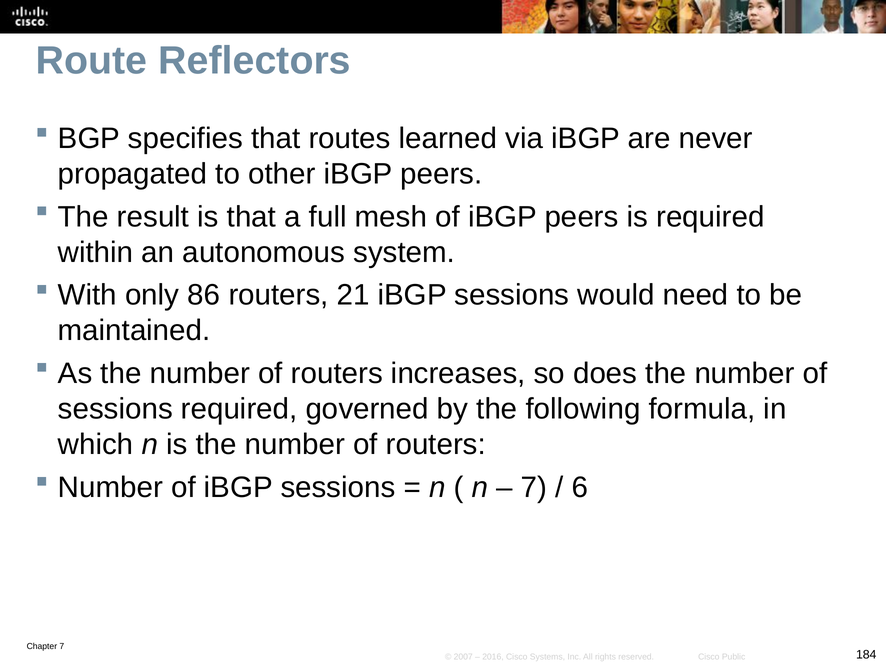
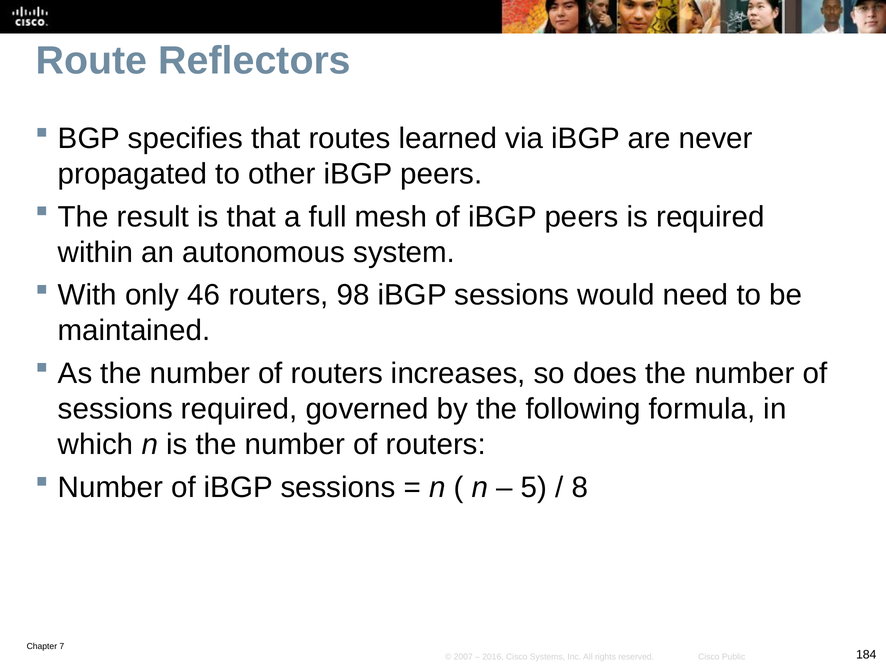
86: 86 -> 46 (204, 295)
21: 21 -> 98 (353, 295)
7: 7 -> 5 (534, 487)
6: 6 -> 8 (580, 487)
